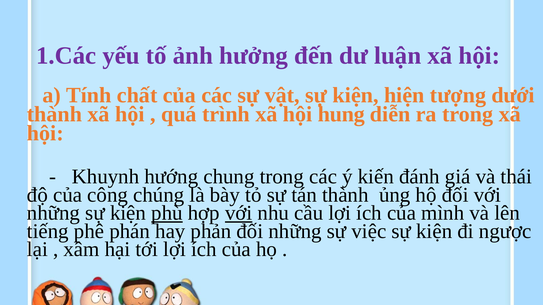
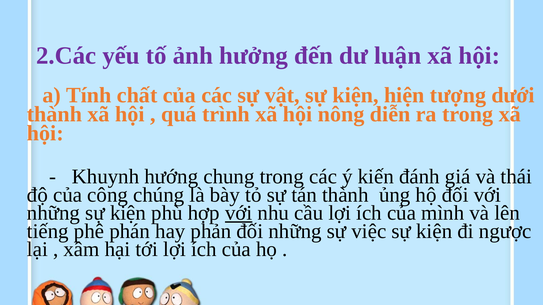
1.Các: 1.Các -> 2.Các (66, 56)
hung: hung -> nông (341, 114)
phù underline: present -> none (167, 213)
